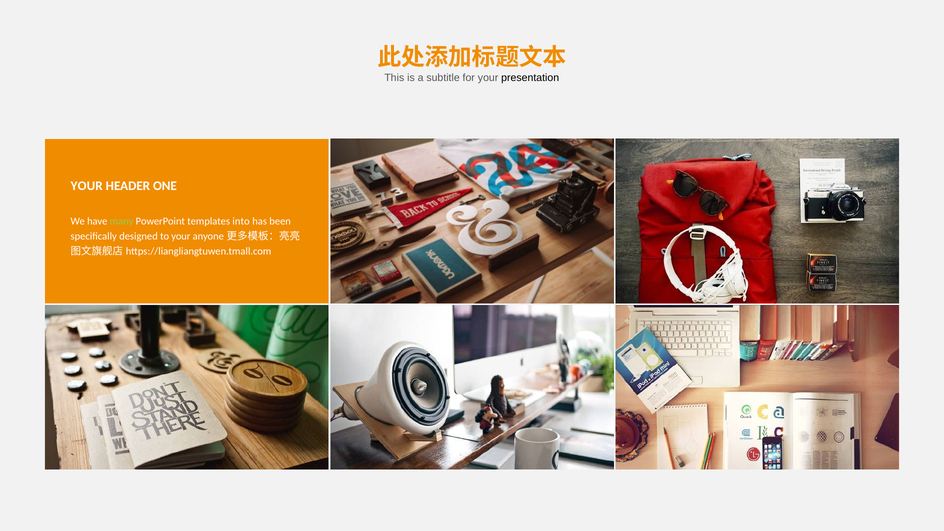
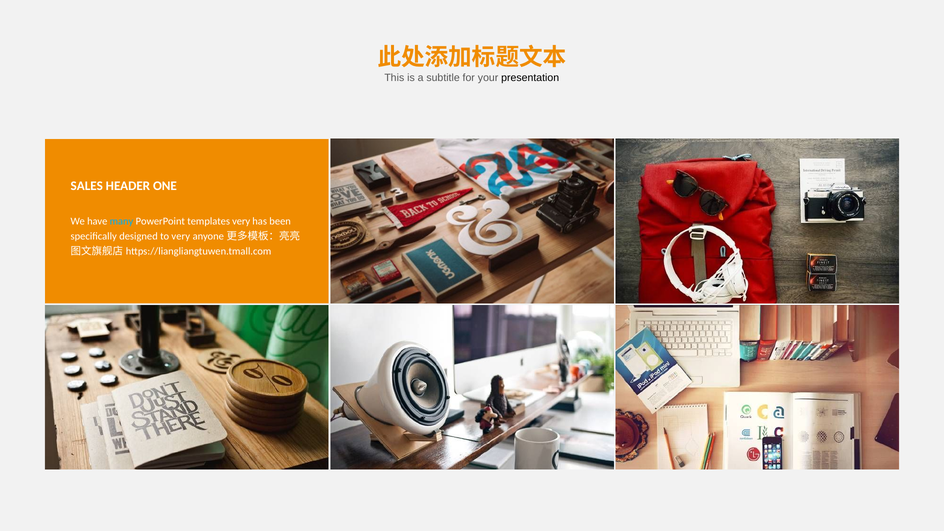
YOUR: YOUR -> SALES (87, 186)
many colour: light green -> light blue (122, 221)
templates into: into -> very (241, 221)
to your: your -> very (181, 236)
